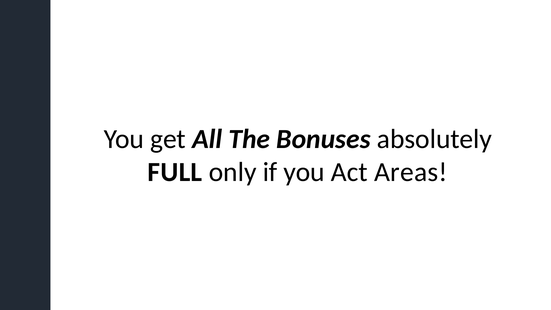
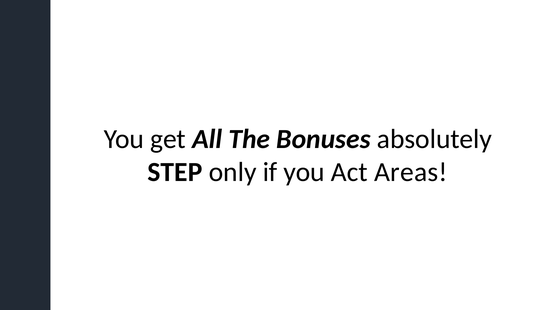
FULL: FULL -> STEP (175, 172)
